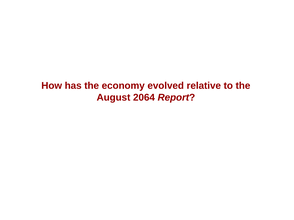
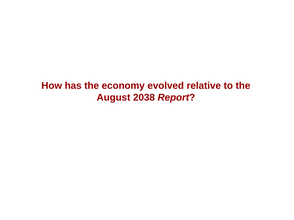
2064: 2064 -> 2038 (144, 98)
